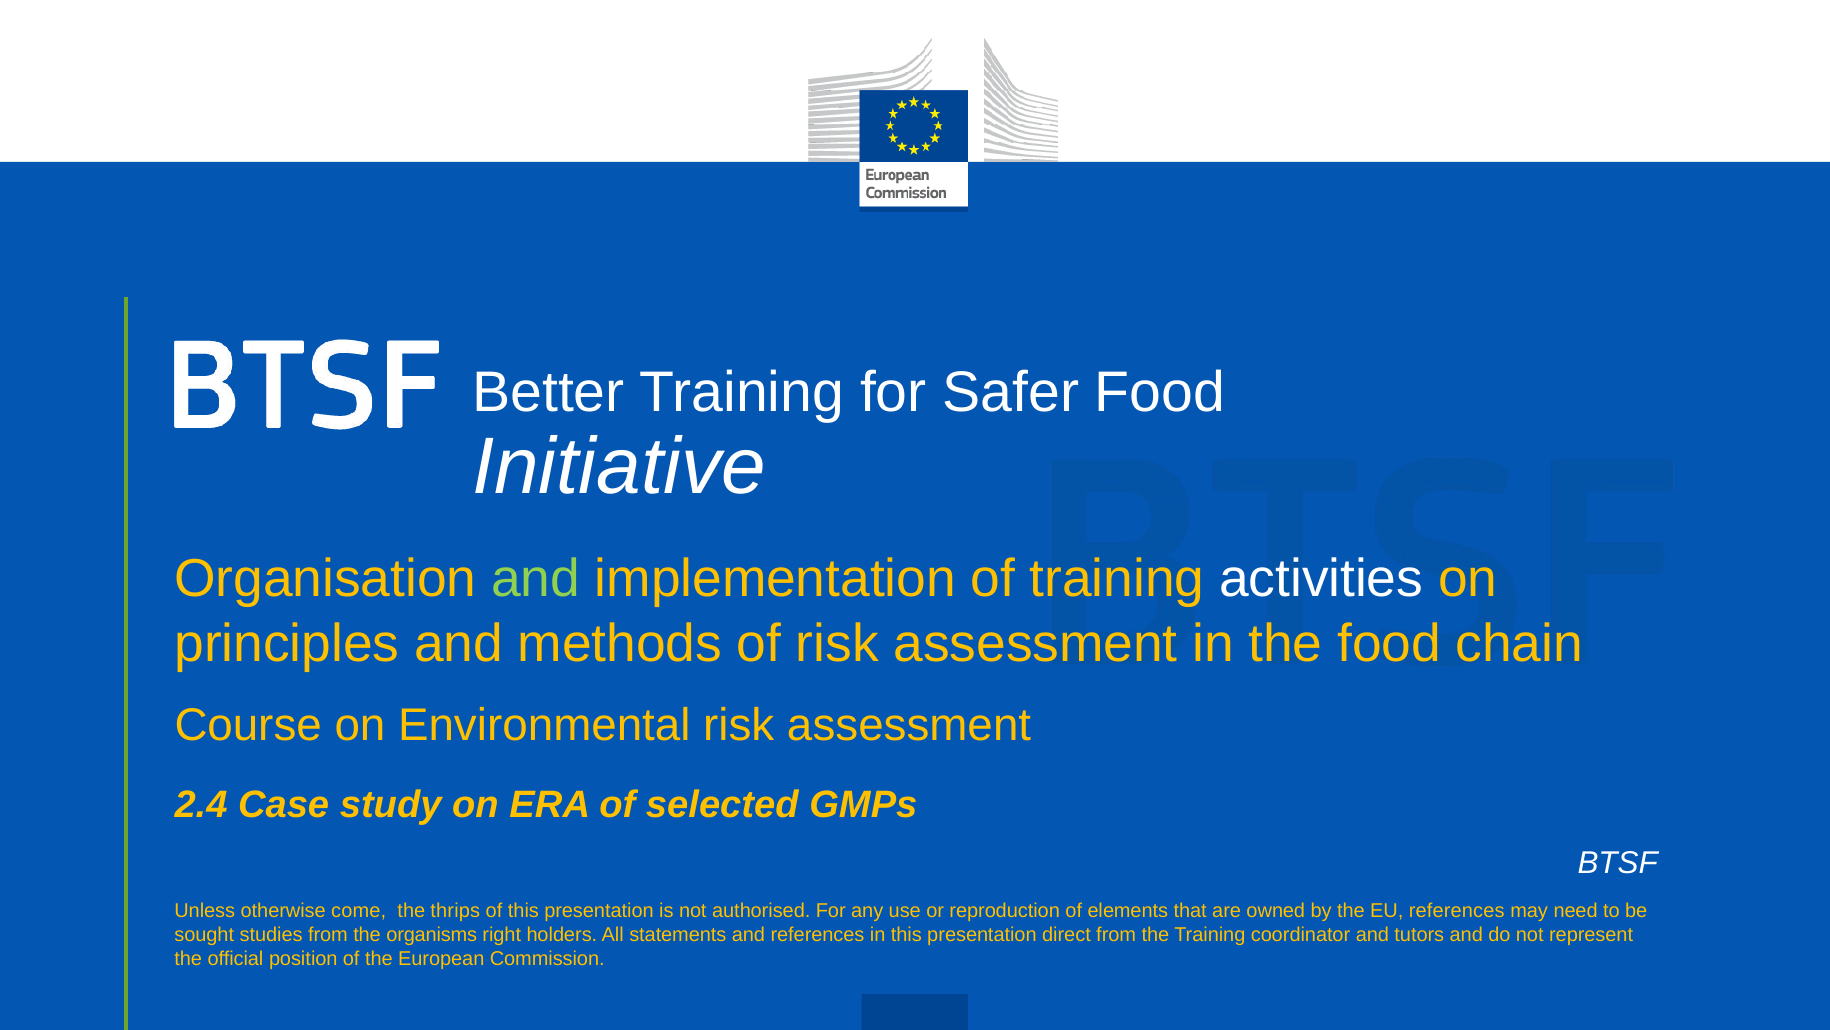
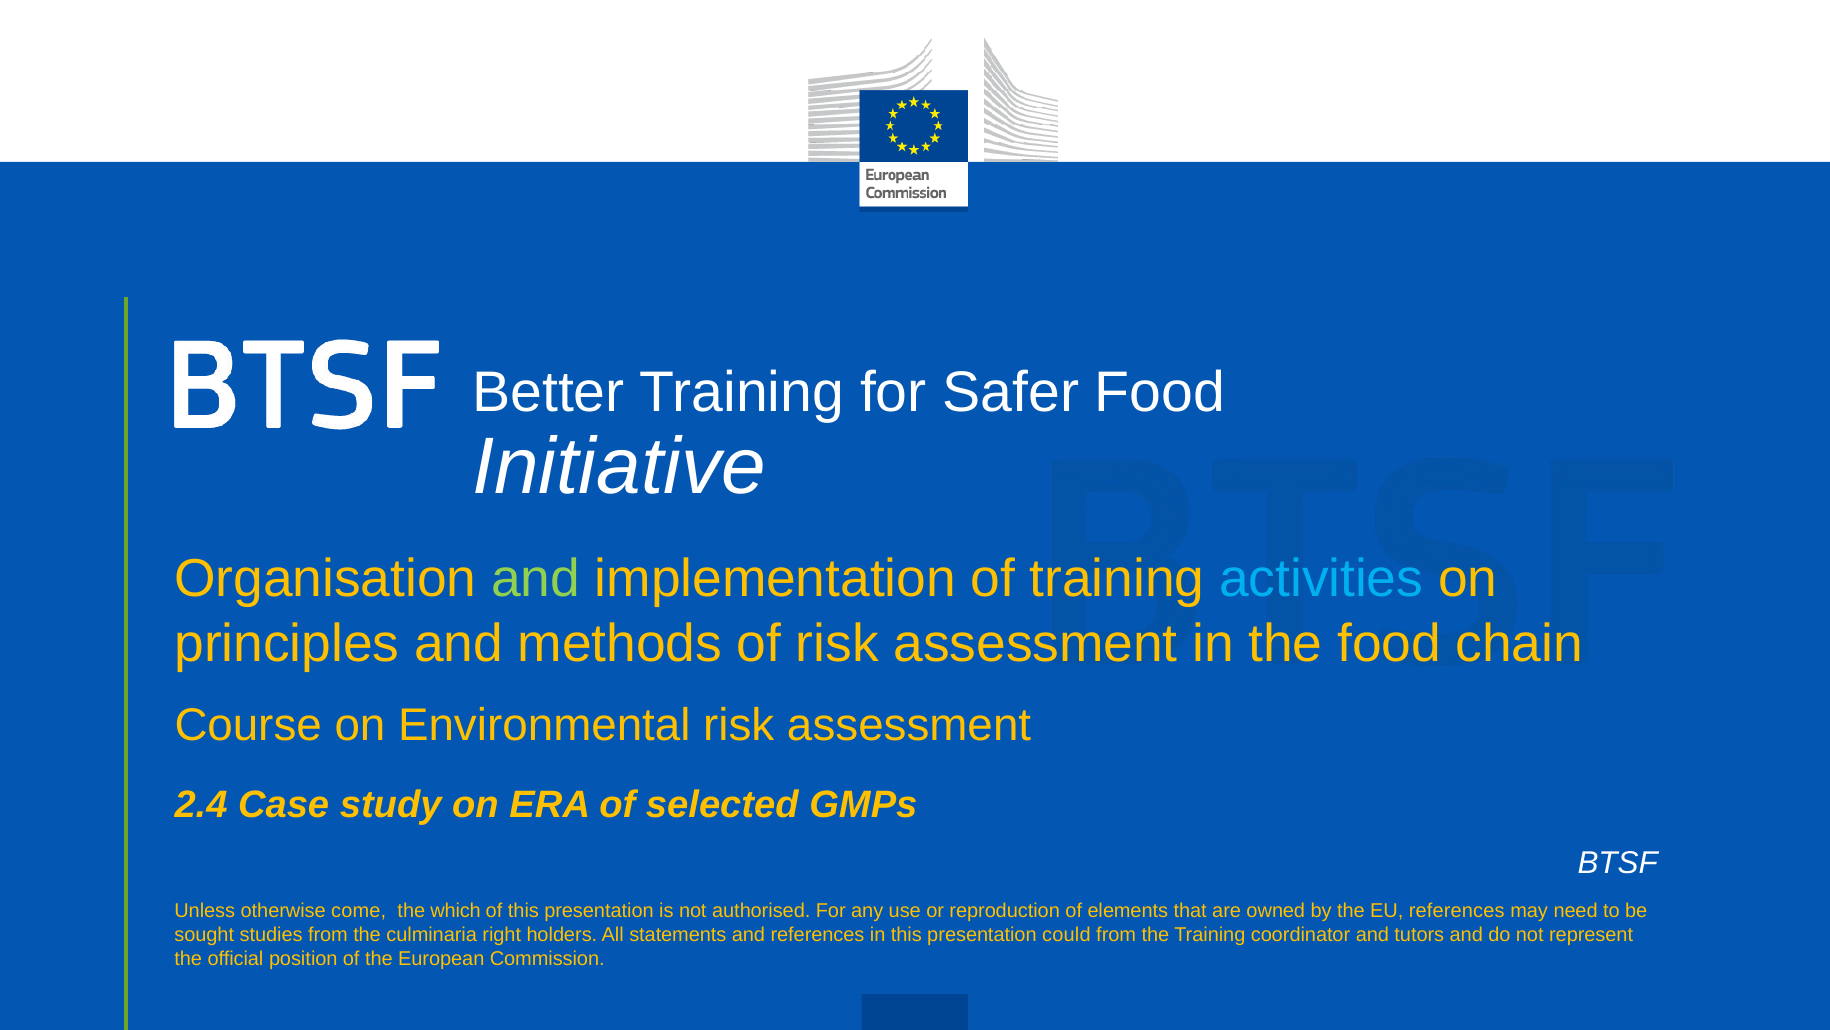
activities colour: white -> light blue (1321, 579)
thrips: thrips -> which (456, 910)
organisms: organisms -> culminaria (432, 934)
direct: direct -> could (1066, 934)
